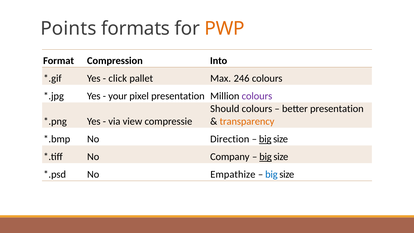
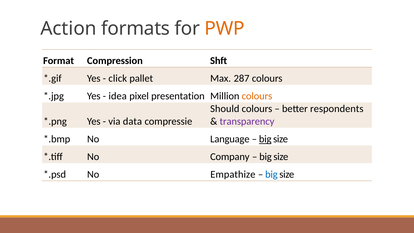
Points: Points -> Action (69, 29)
Into: Into -> Shft (219, 61)
246: 246 -> 287 (242, 79)
your: your -> idea (118, 96)
colours colour: purple -> orange (257, 96)
better presentation: presentation -> respondents (337, 109)
view: view -> data (132, 121)
transparency colour: orange -> purple (247, 121)
Direction: Direction -> Language (230, 139)
big underline: present -> none (266, 157)
